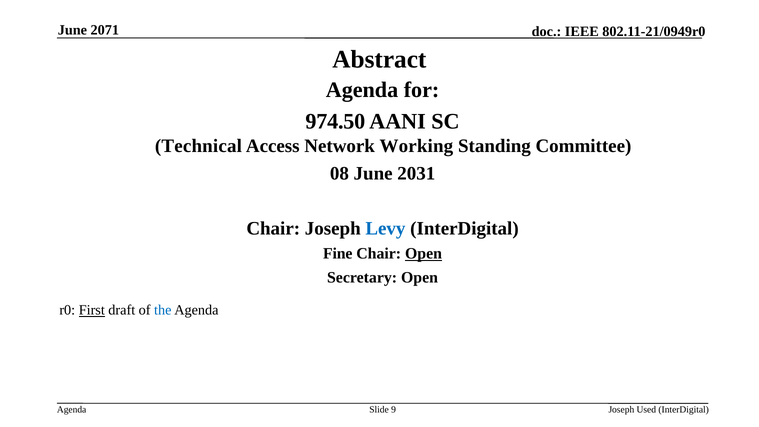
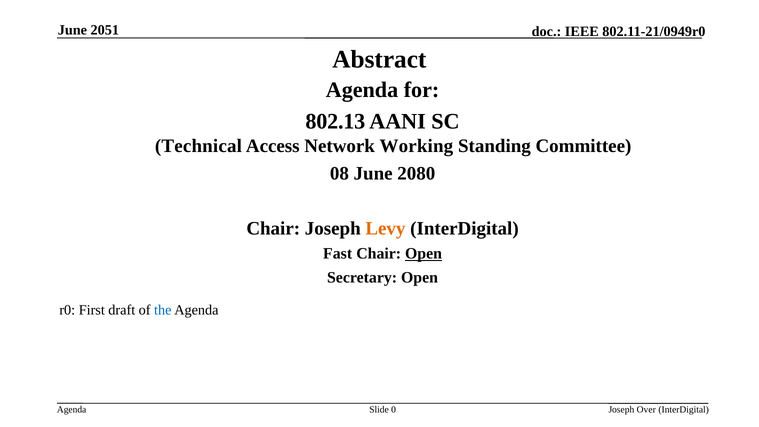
2071: 2071 -> 2051 (105, 30)
974.50: 974.50 -> 802.13 (335, 121)
2031: 2031 -> 2080 (416, 173)
Levy colour: blue -> orange (385, 228)
Fine: Fine -> Fast (338, 254)
First underline: present -> none (92, 310)
9: 9 -> 0 (394, 409)
Used: Used -> Over (646, 409)
